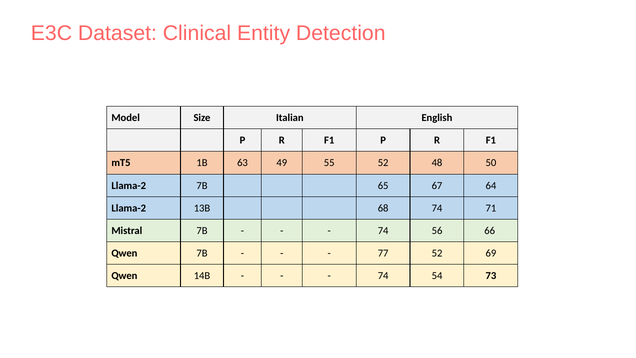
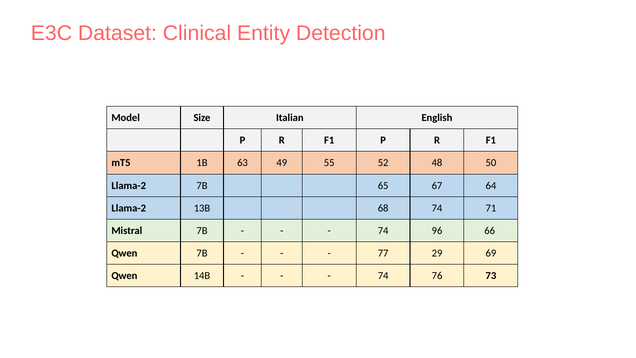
56: 56 -> 96 (437, 230)
77 52: 52 -> 29 (437, 253)
54: 54 -> 76 (437, 275)
